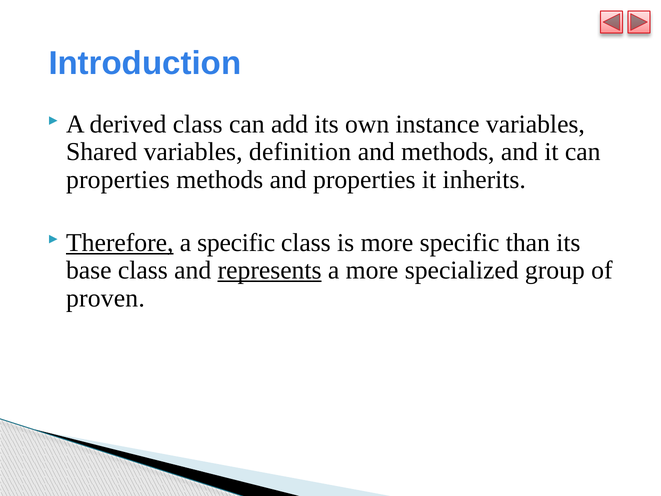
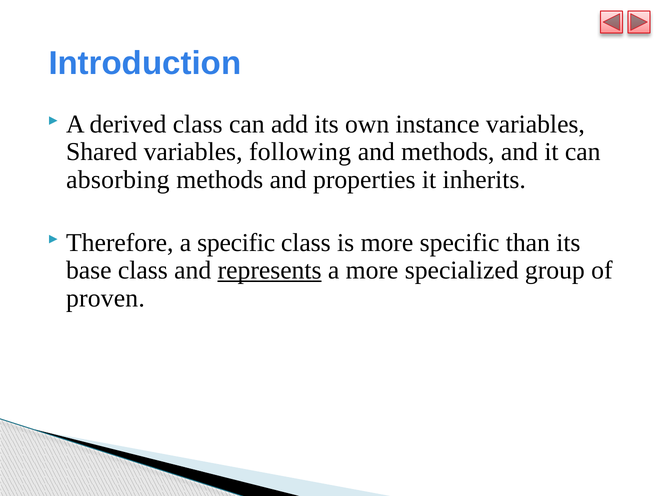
definition: definition -> following (300, 152)
properties: properties -> absorbing (118, 180)
Therefore underline: present -> none (120, 243)
